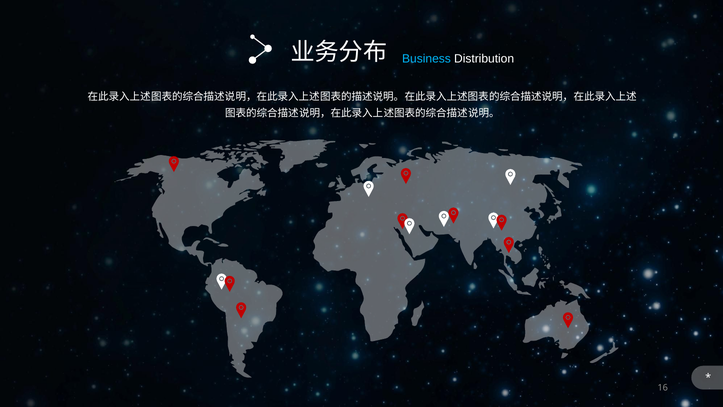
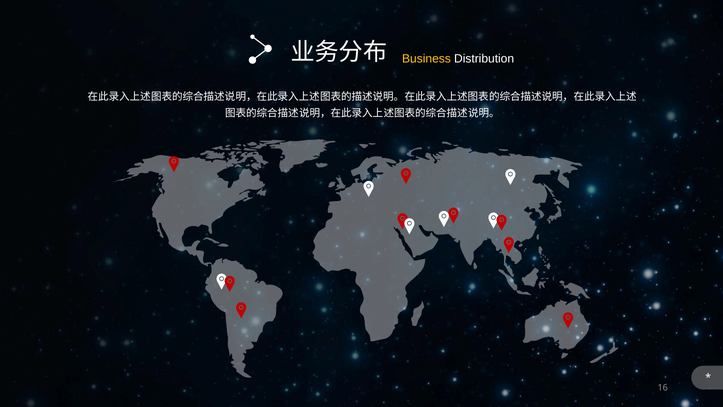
Business colour: light blue -> yellow (426, 59)
